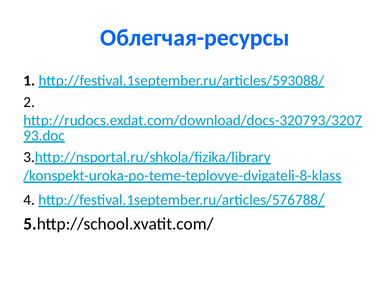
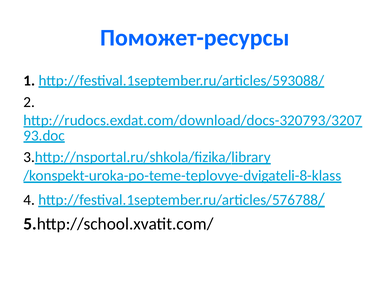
Облегчая-ресурсы: Облегчая-ресурсы -> Поможет-ресурсы (195, 38)
